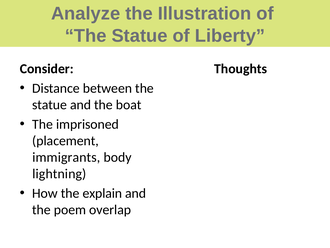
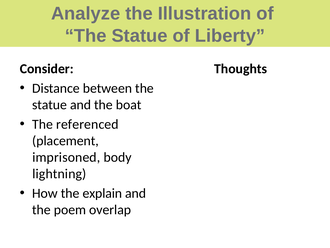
imprisoned: imprisoned -> referenced (87, 124)
immigrants: immigrants -> imprisoned (66, 157)
